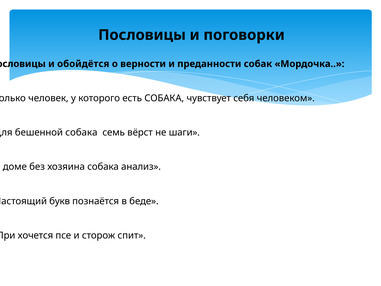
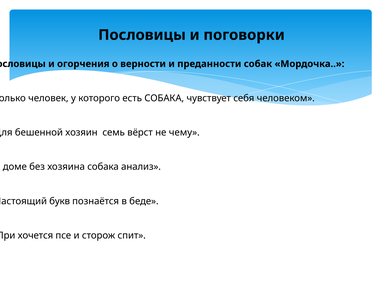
обойдётся: обойдётся -> огорчения (83, 64)
бешенной собака: собака -> хозяин (81, 132)
шаги: шаги -> чему (184, 132)
